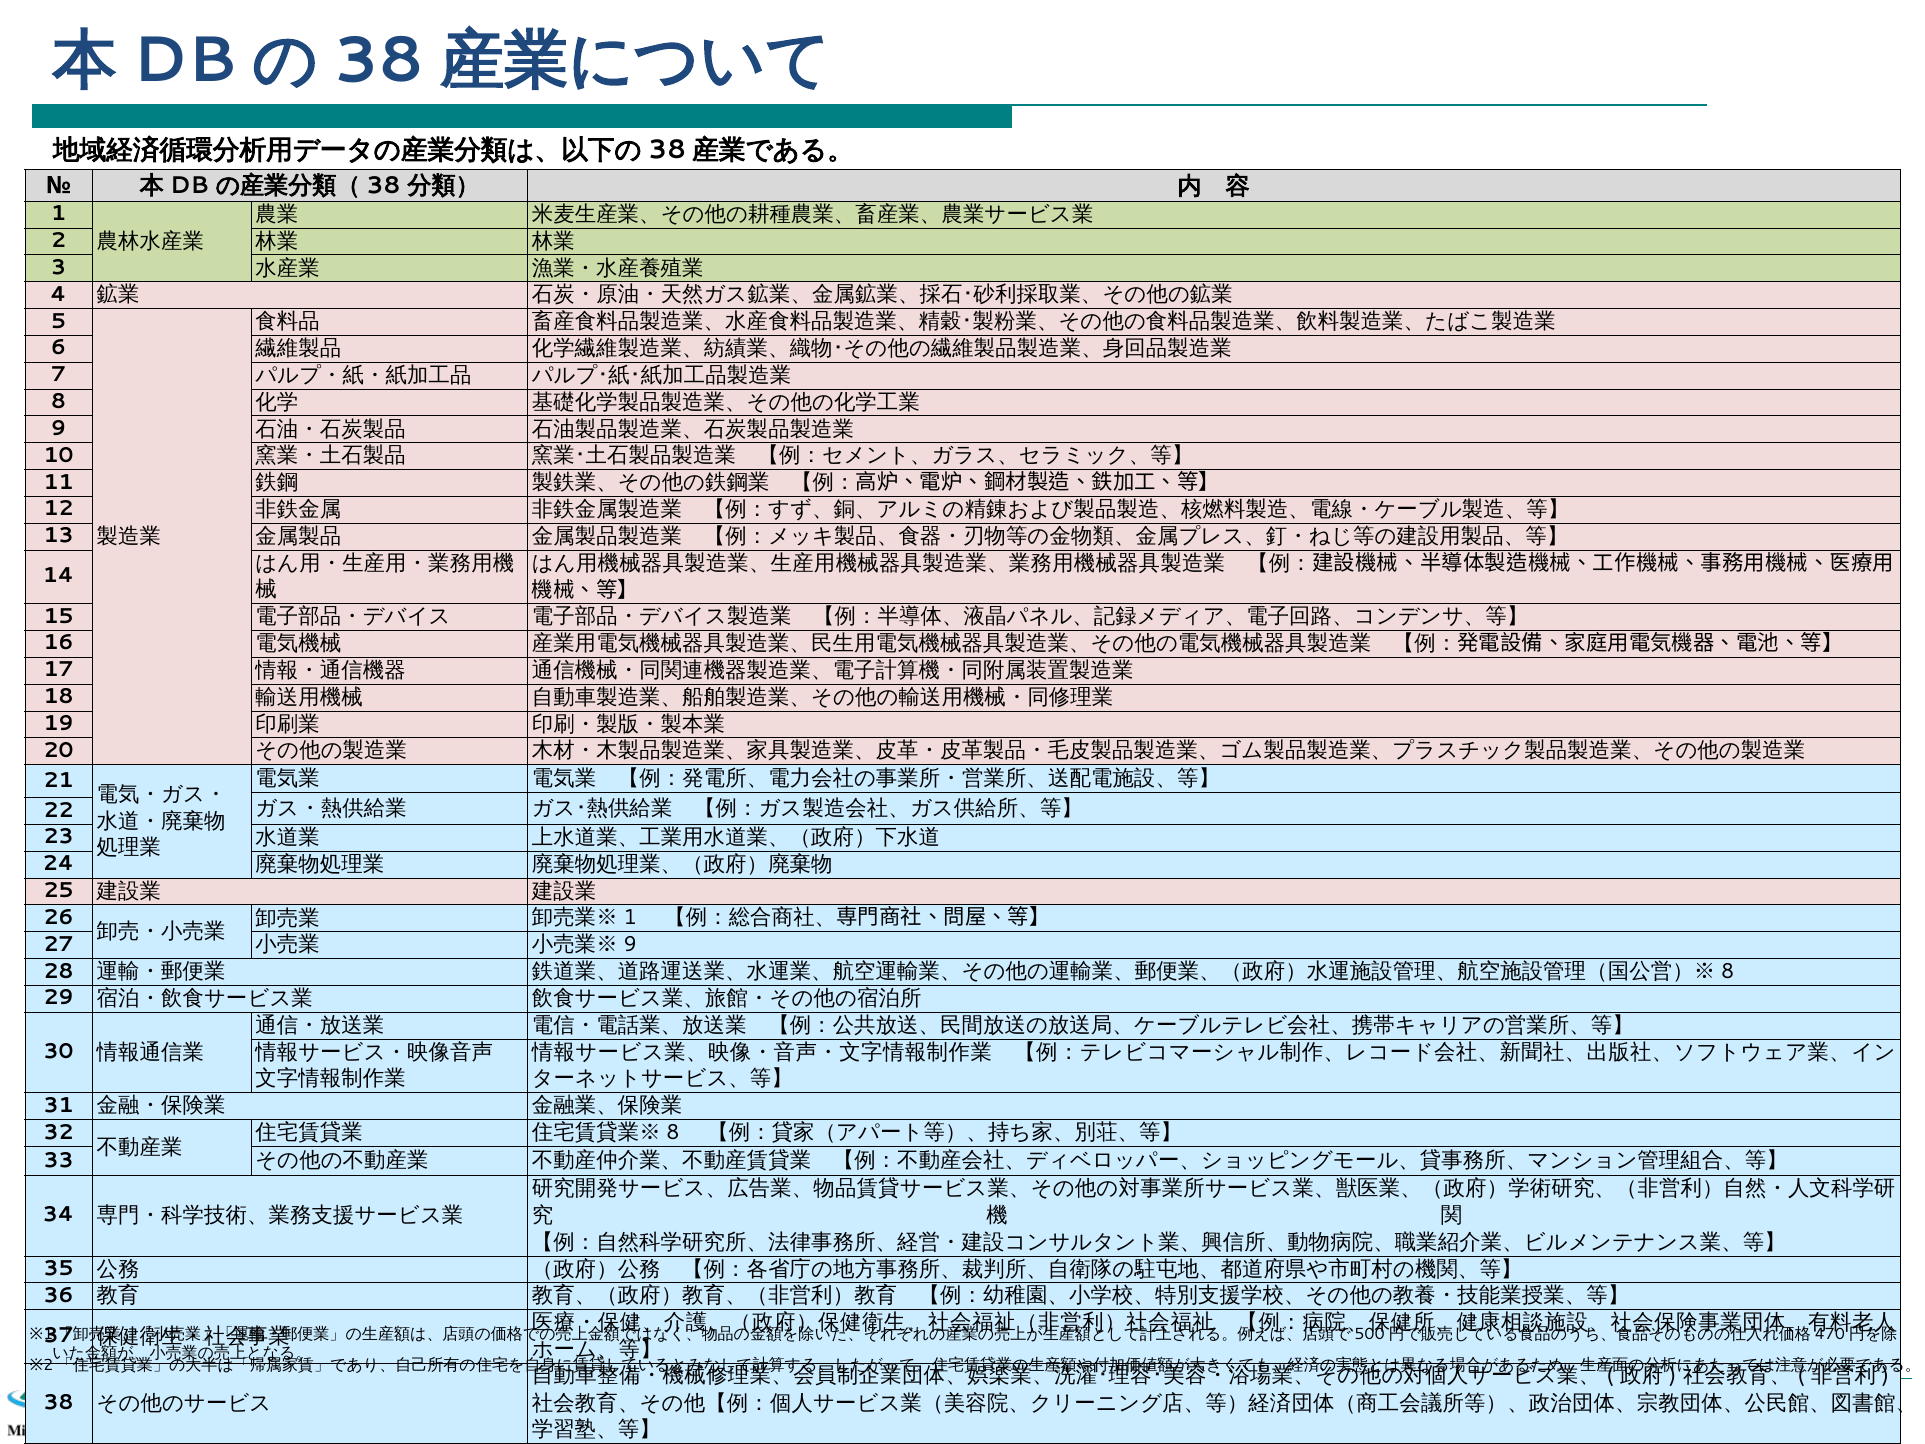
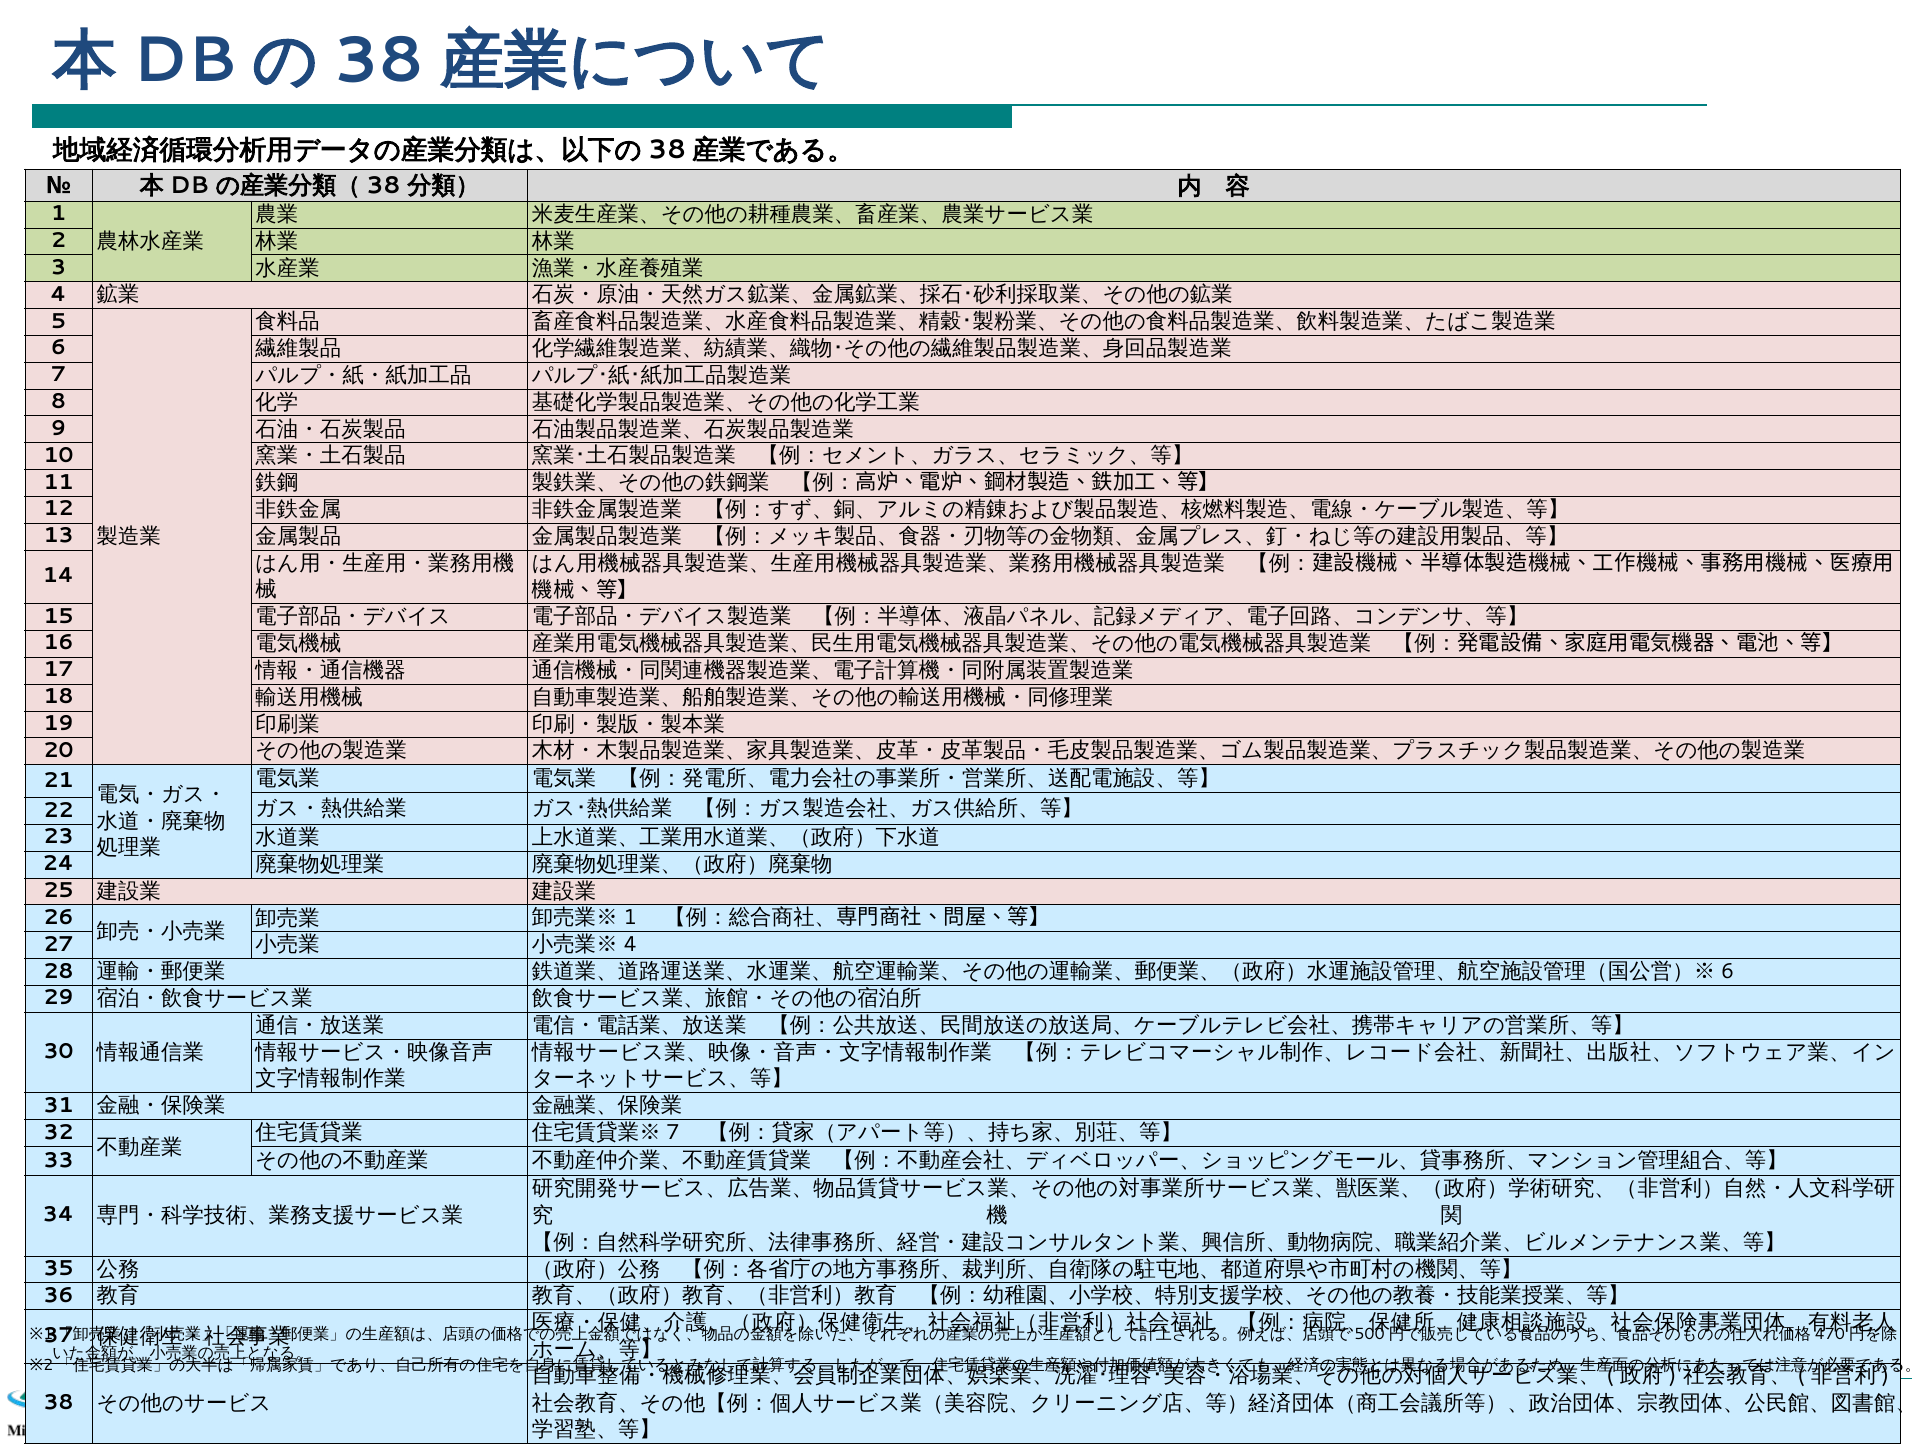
9: 9 -> 4 (630, 944)
8: 8 -> 6 (1728, 971)
8: 8 -> 7 (673, 1132)
